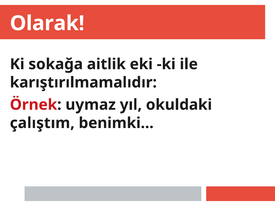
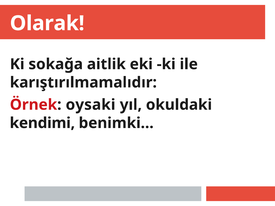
uymaz: uymaz -> oysaki (91, 105)
çalıştım: çalıştım -> kendimi (42, 123)
